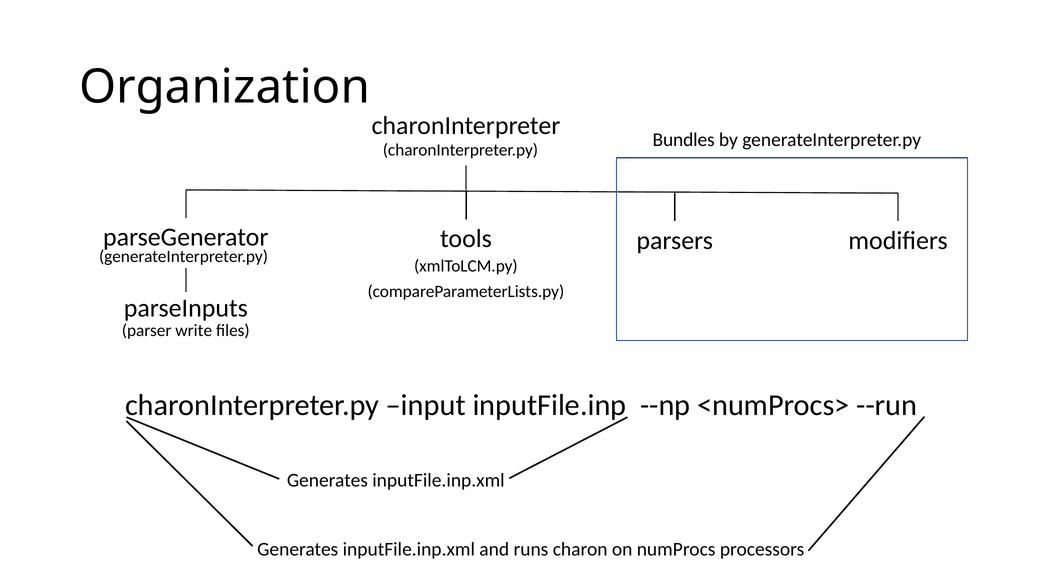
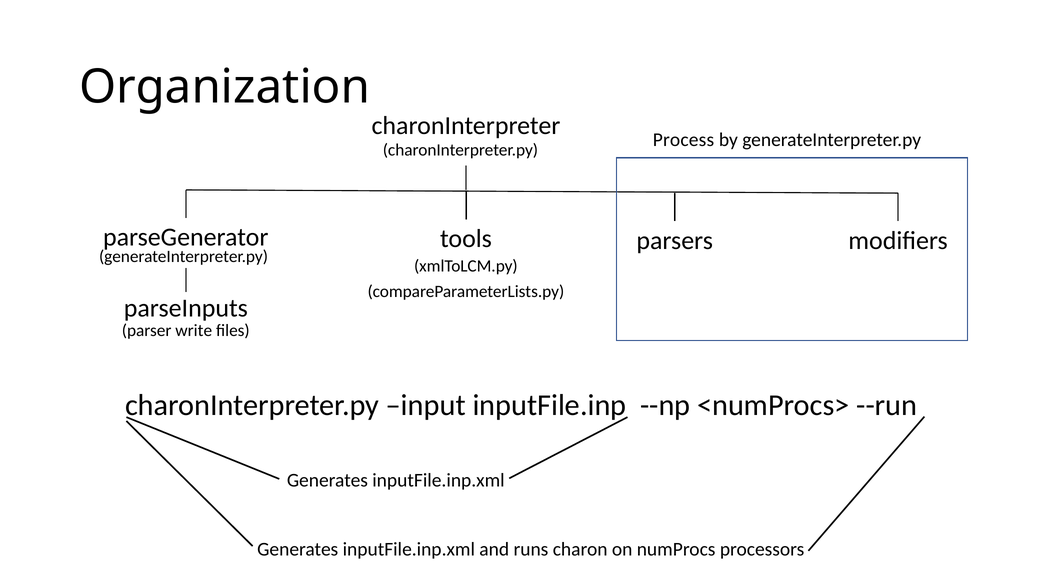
Bundles: Bundles -> Process (683, 140)
